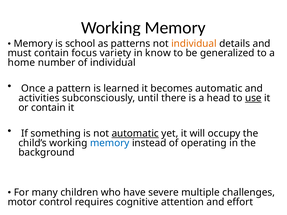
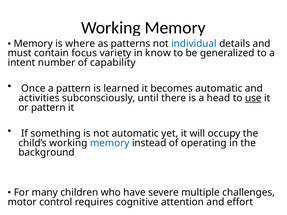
school: school -> where (80, 44)
individual colour: orange -> blue (194, 44)
home: home -> intent (22, 63)
of individual: individual -> capability (113, 63)
or contain: contain -> pattern (48, 108)
automatic underline: present -> none (135, 134)
